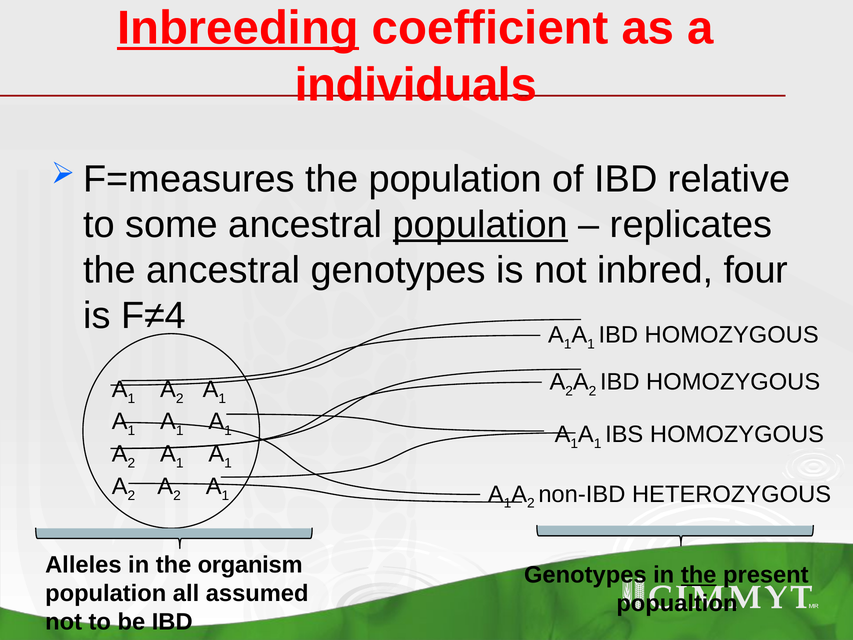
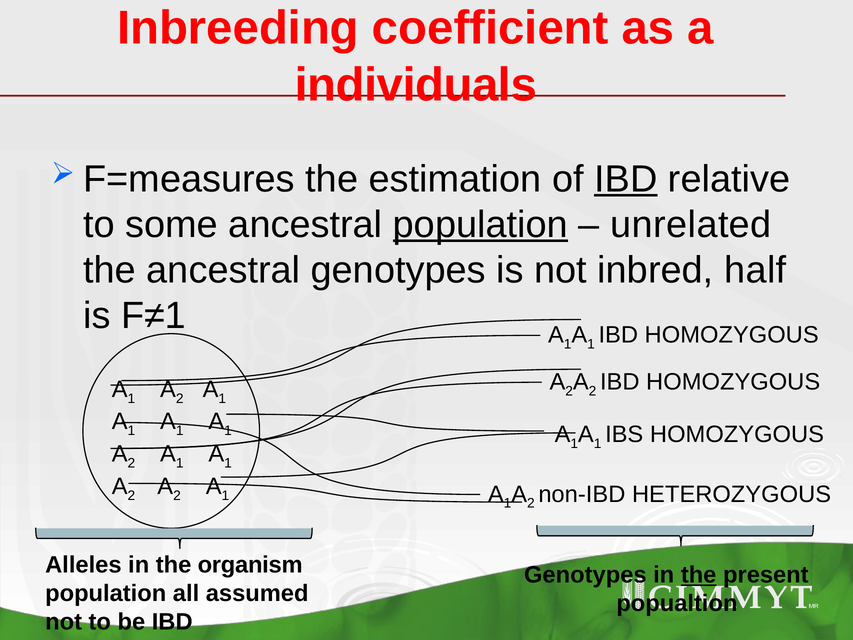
Inbreeding underline: present -> none (238, 28)
the population: population -> estimation (455, 179)
IBD underline: none -> present (626, 179)
replicates: replicates -> unrelated (691, 224)
four: four -> half (755, 270)
F≠4: F≠4 -> F≠1 (154, 315)
